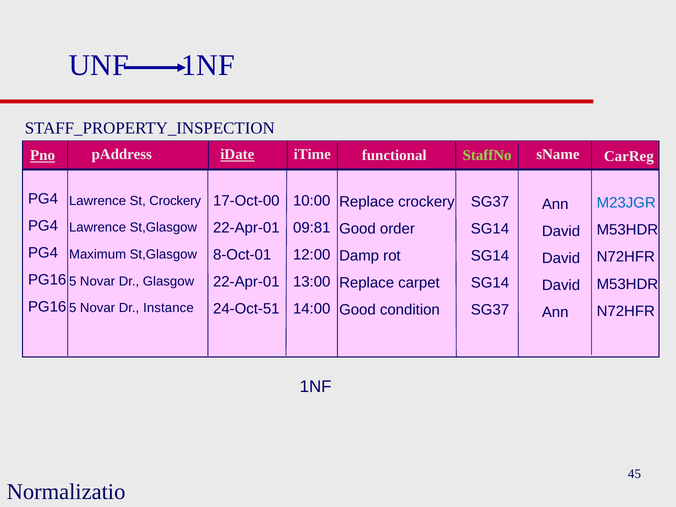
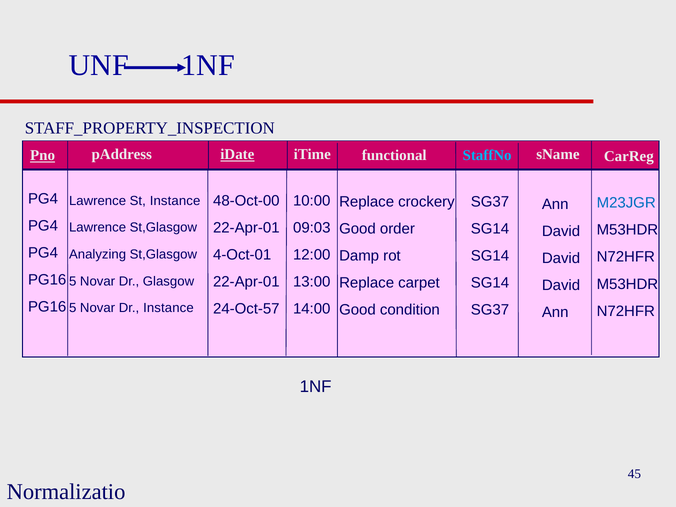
StaffNo colour: light green -> light blue (487, 155)
17-Oct-00: 17-Oct-00 -> 48-Oct-00 (246, 201)
St Crockery: Crockery -> Instance (175, 201)
09:81: 09:81 -> 09:03 (312, 228)
8-Oct-01: 8-Oct-01 -> 4-Oct-01 (242, 255)
Maximum: Maximum -> Analyzing (98, 254)
24-Oct-51: 24-Oct-51 -> 24-Oct-57 (246, 309)
